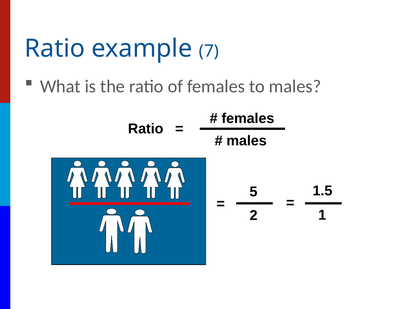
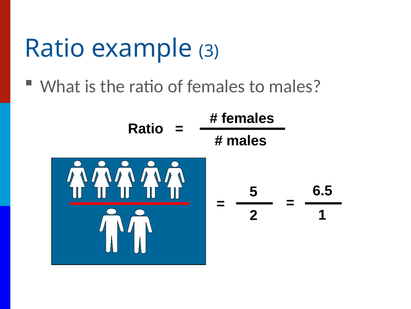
7: 7 -> 3 (209, 51)
1.5: 1.5 -> 6.5 (322, 190)
